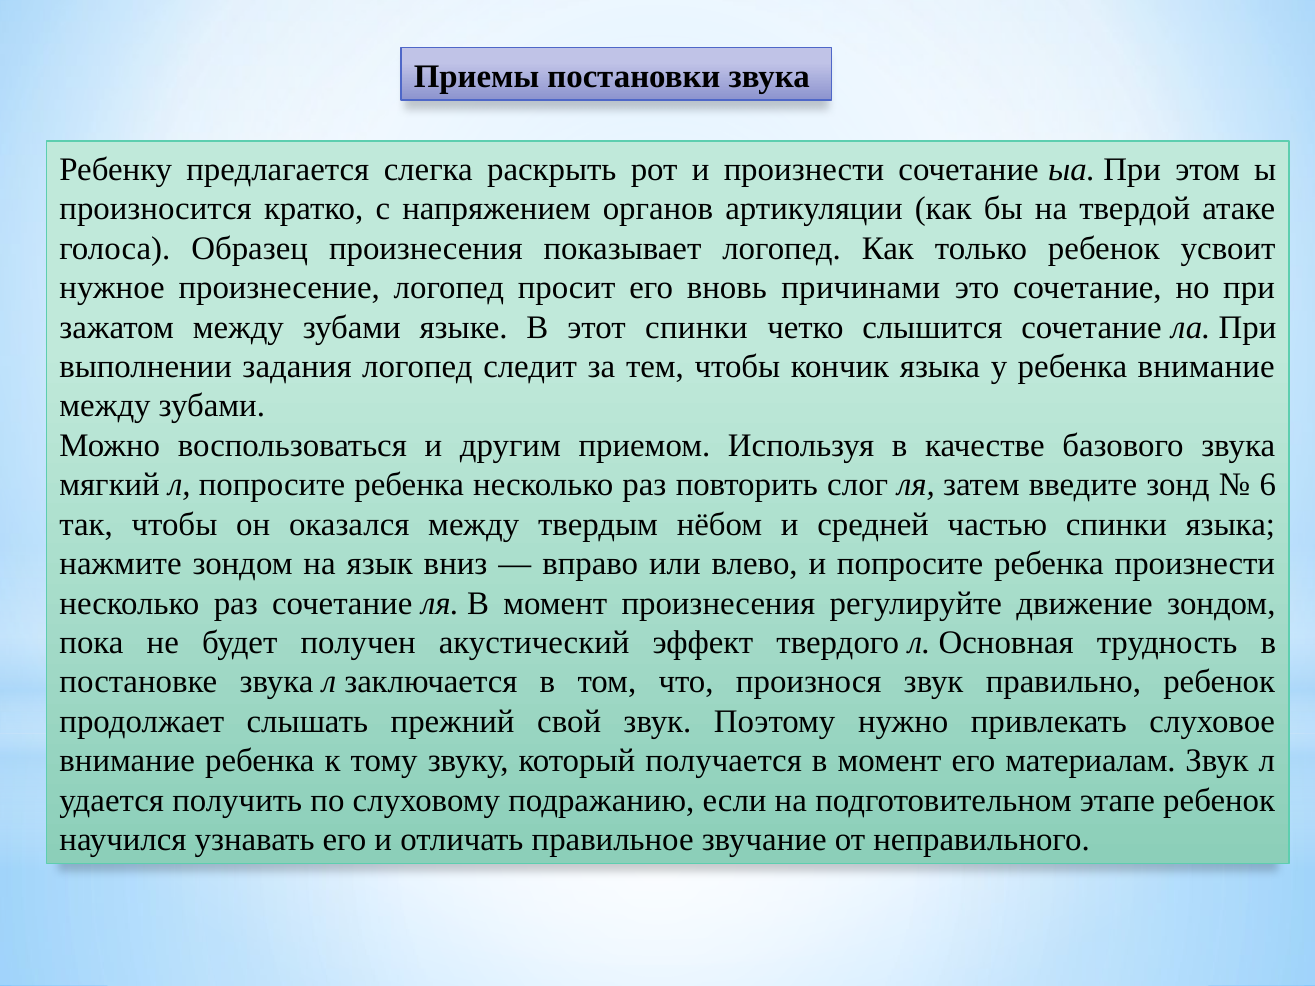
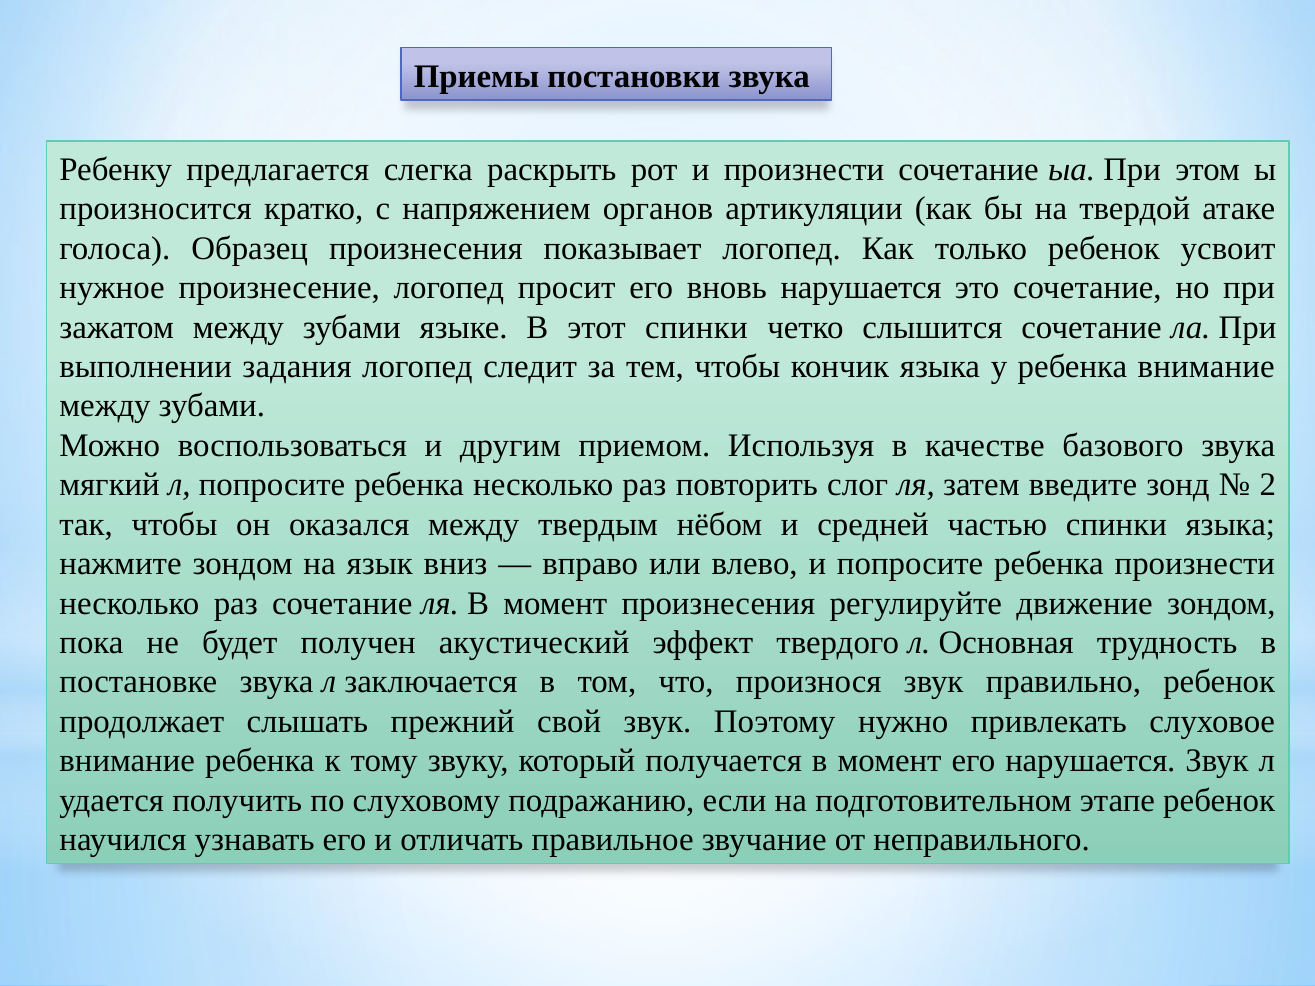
вновь причинами: причинами -> нарушается (861, 288)
6: 6 -> 2 (1268, 485)
его материалам: материалам -> нарушается (1090, 761)
